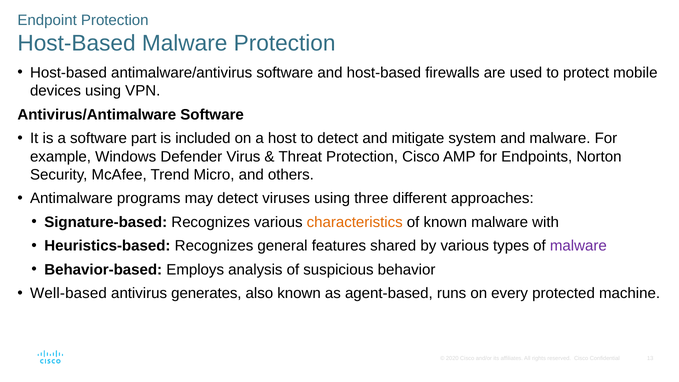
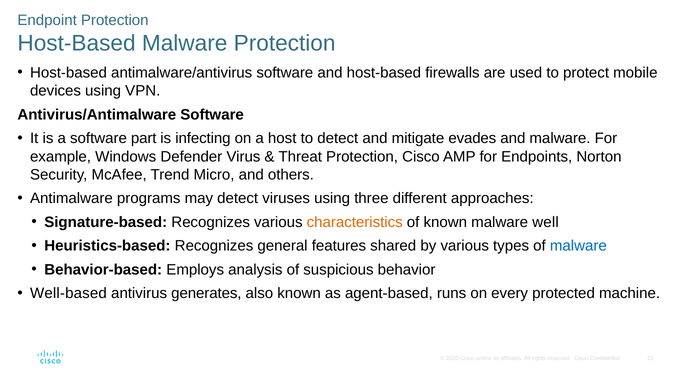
included: included -> infecting (203, 138)
system: system -> evades (472, 138)
with: with -> well (546, 222)
malware colour: purple -> blue (578, 246)
